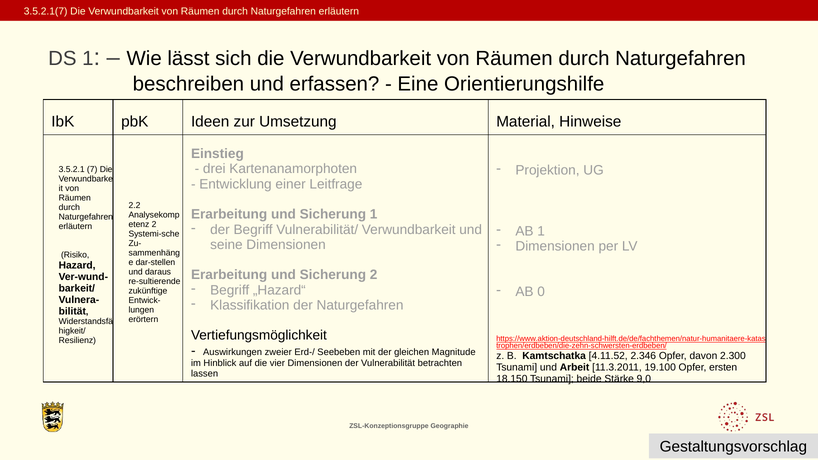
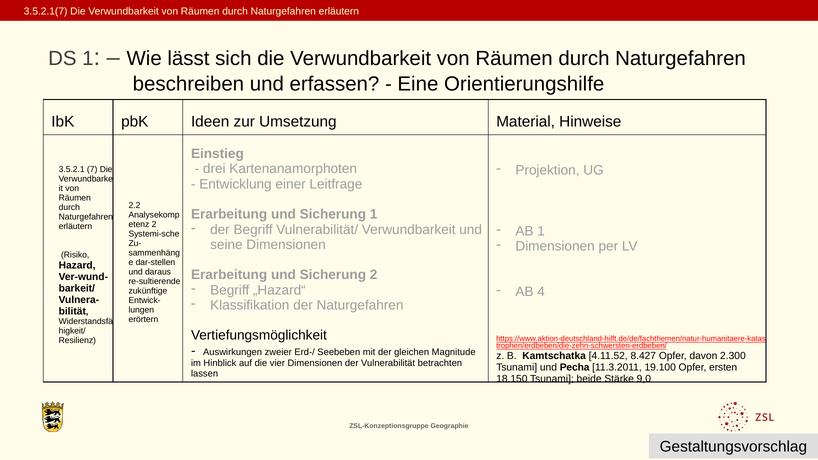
0: 0 -> 4 (541, 292)
2.346: 2.346 -> 8.427 (643, 356)
Arbeit: Arbeit -> Pecha (575, 367)
